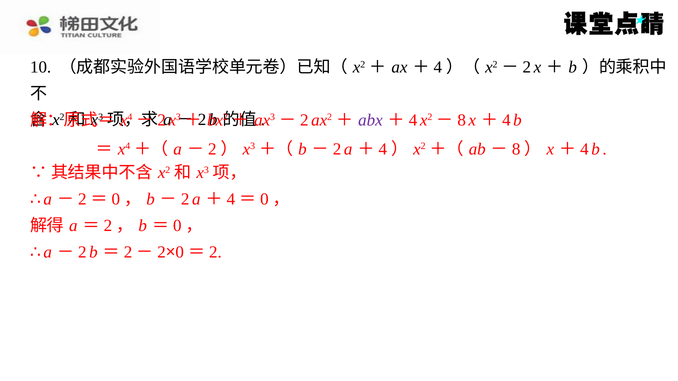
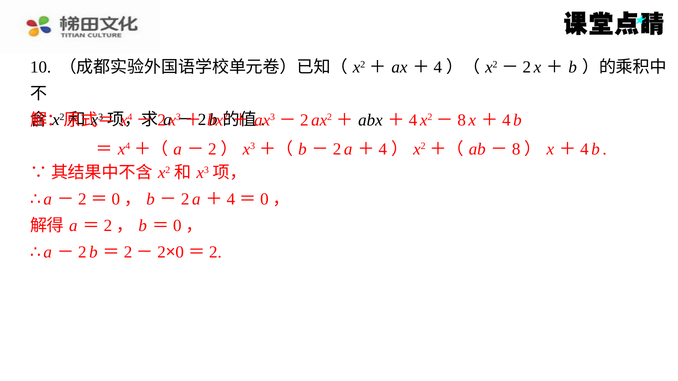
abx colour: purple -> black (370, 120)
